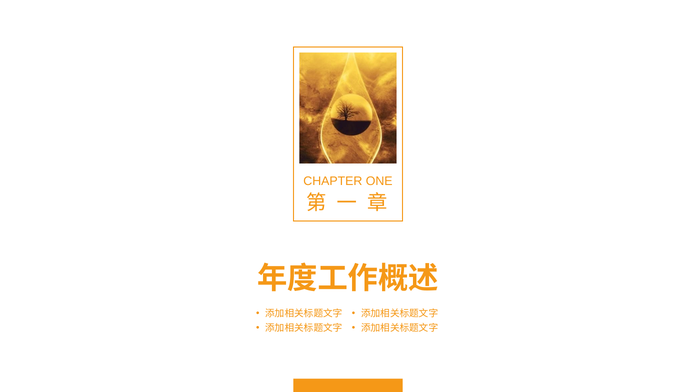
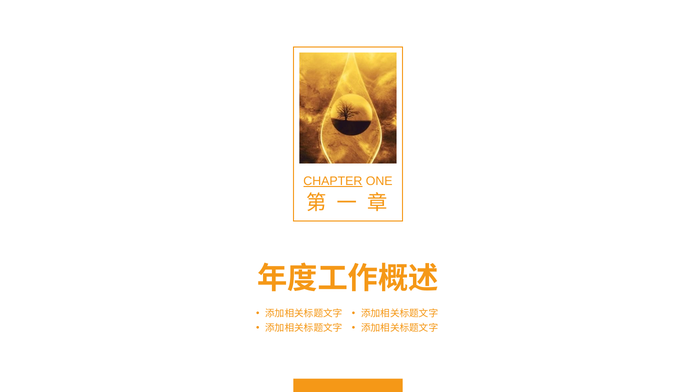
CHAPTER underline: none -> present (333, 181)
